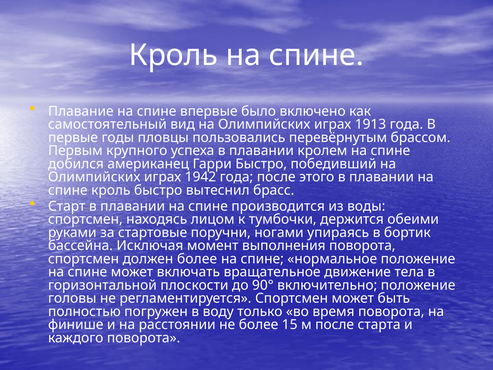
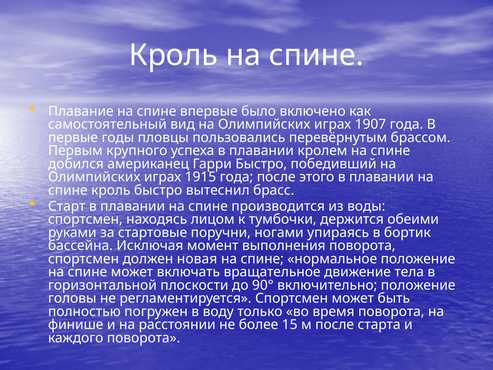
1913: 1913 -> 1907 (370, 124)
1942: 1942 -> 1915 (200, 177)
должен более: более -> новая (197, 259)
